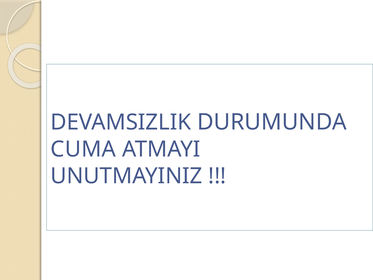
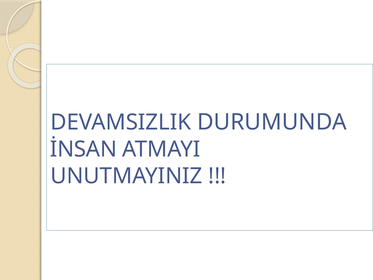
CUMA: CUMA -> İNSAN (83, 149)
